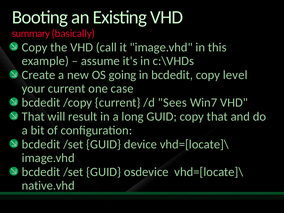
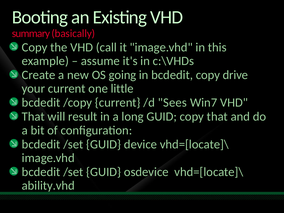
level: level -> drive (235, 75)
case: case -> little (122, 89)
native.vhd: native.vhd -> ability.vhd (48, 186)
